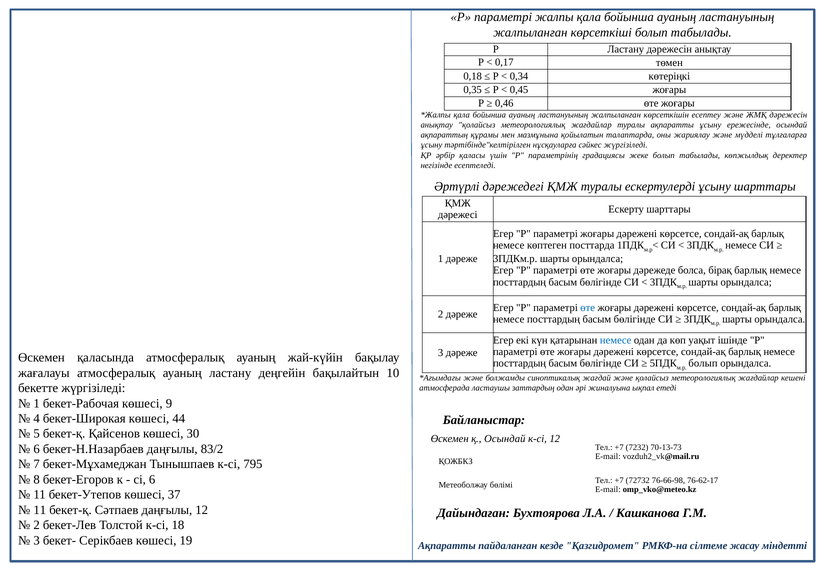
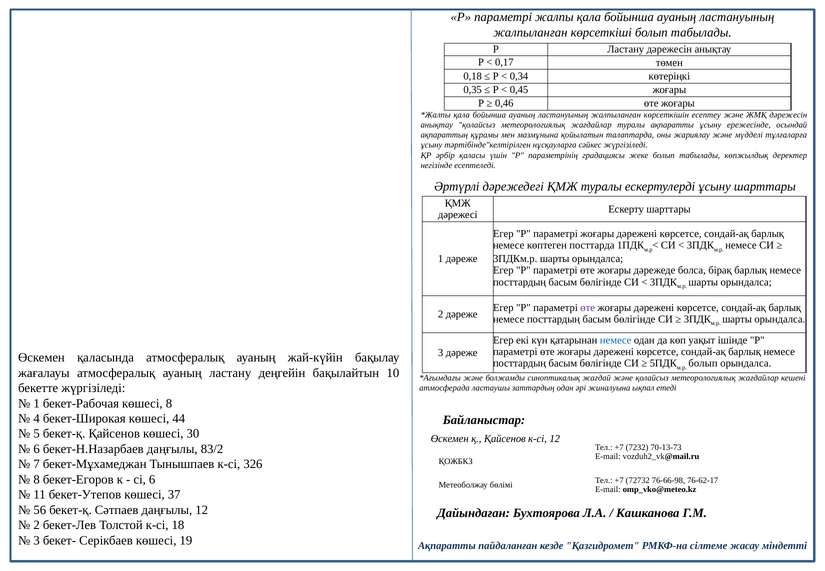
өте colour: blue -> purple (588, 308)
көшесі 9: 9 -> 8 (169, 403)
қ Осындай: Осындай -> Қайсенов (505, 439)
795: 795 -> 326 (253, 464)
11: 11 -> 56 (40, 510)
